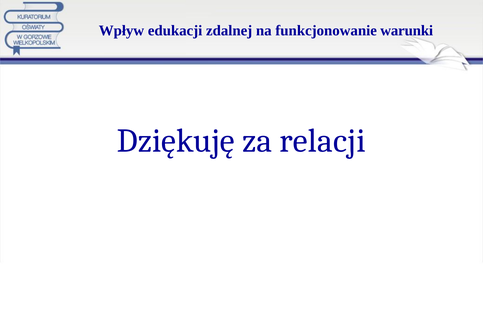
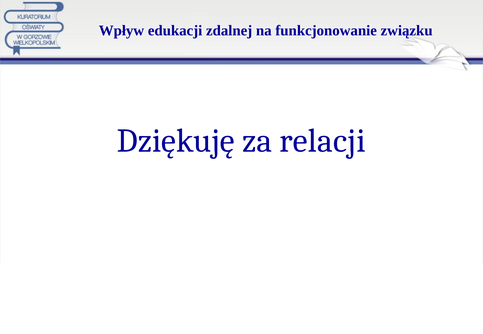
warunki: warunki -> związku (407, 31)
